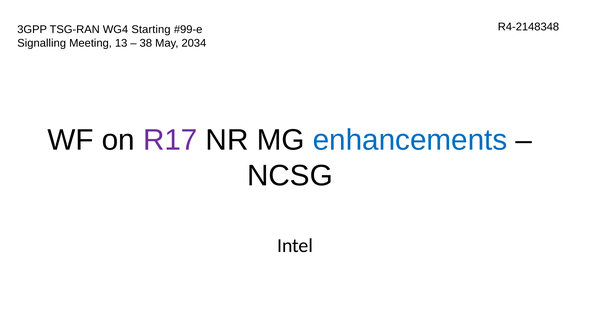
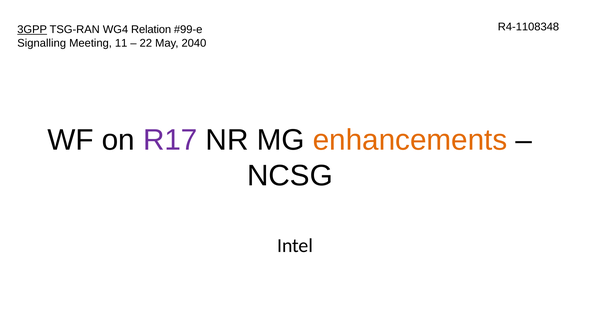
R4-2148348: R4-2148348 -> R4-1108348 (528, 27)
3GPP underline: none -> present (32, 30)
Starting: Starting -> Relation (151, 30)
13: 13 -> 11 (121, 43)
38: 38 -> 22 (146, 43)
2034: 2034 -> 2040 (194, 43)
enhancements colour: blue -> orange (410, 140)
